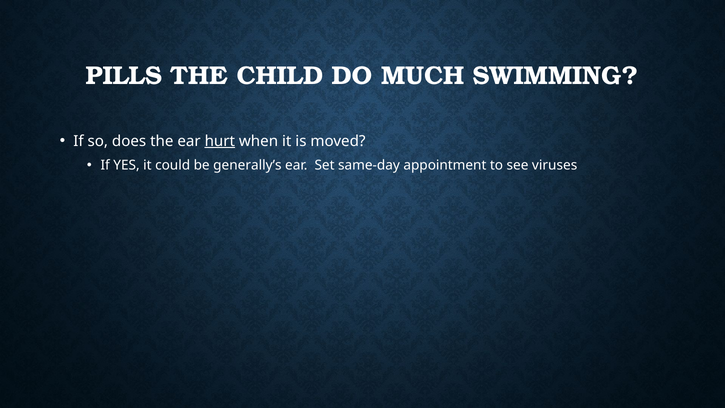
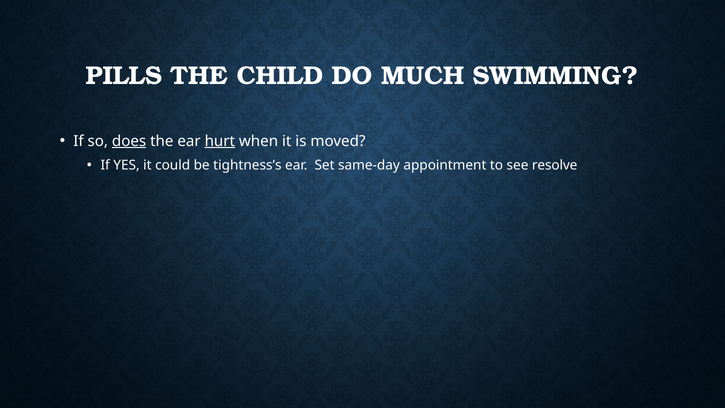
does underline: none -> present (129, 141)
generally’s: generally’s -> tightness’s (247, 165)
viruses: viruses -> resolve (555, 165)
